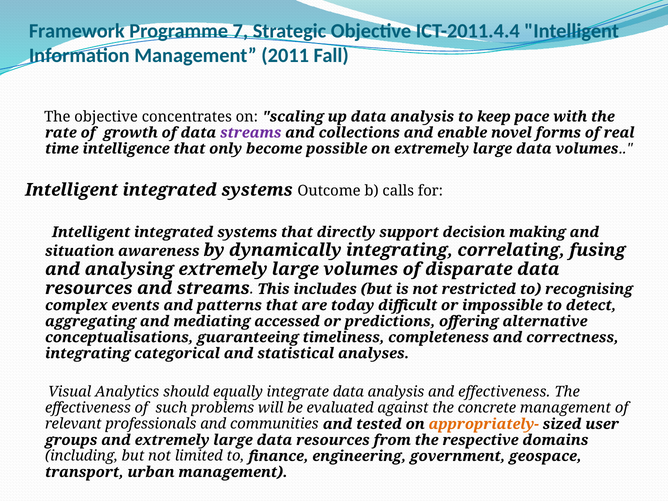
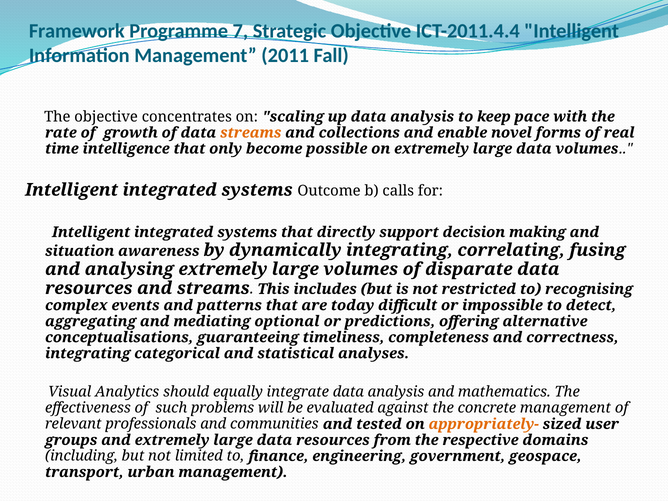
streams colour: purple -> orange (251, 133)
accessed: accessed -> optional (287, 321)
and effectiveness: effectiveness -> mathematics (504, 392)
